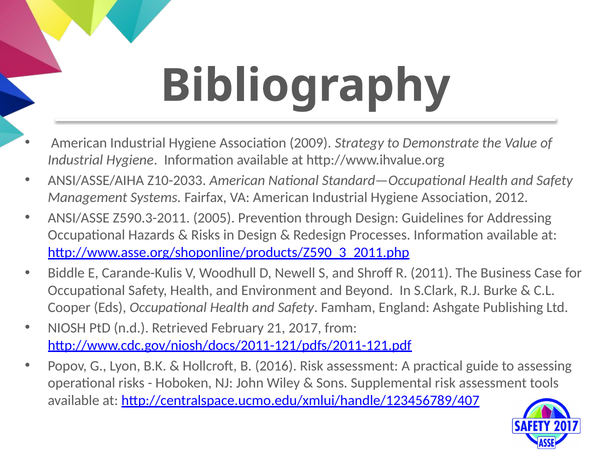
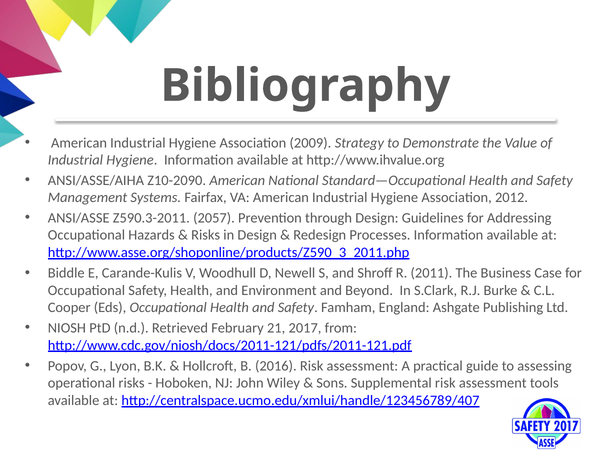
Z10-2033: Z10-2033 -> Z10-2090 (177, 180)
2005: 2005 -> 2057 (214, 218)
